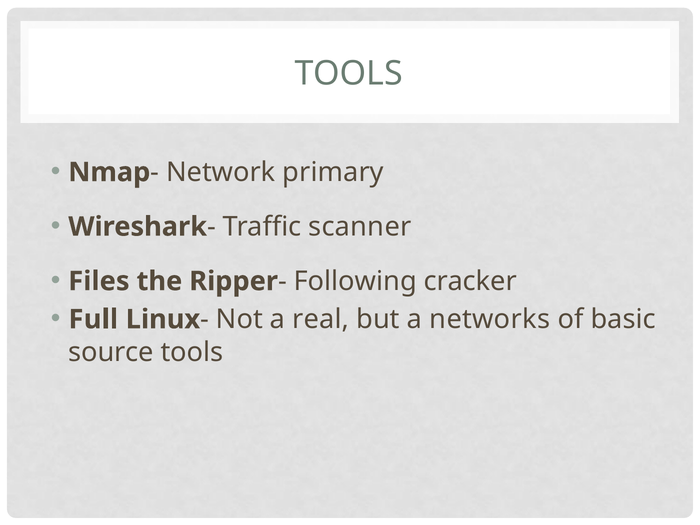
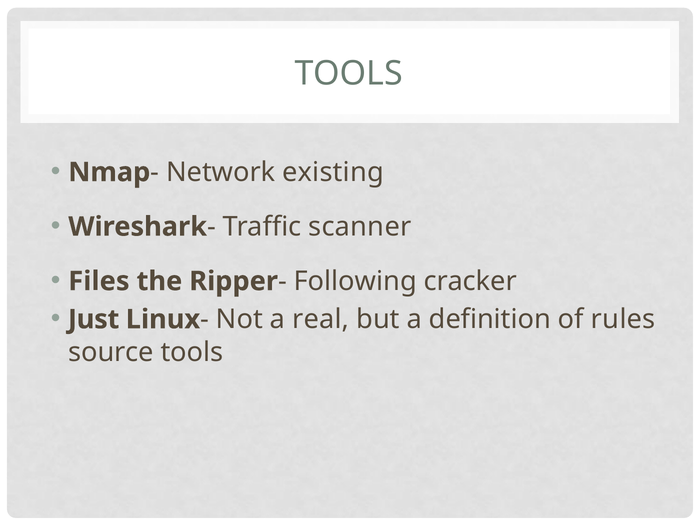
primary: primary -> existing (333, 172)
Full: Full -> Just (94, 319)
networks: networks -> definition (490, 319)
basic: basic -> rules (623, 319)
